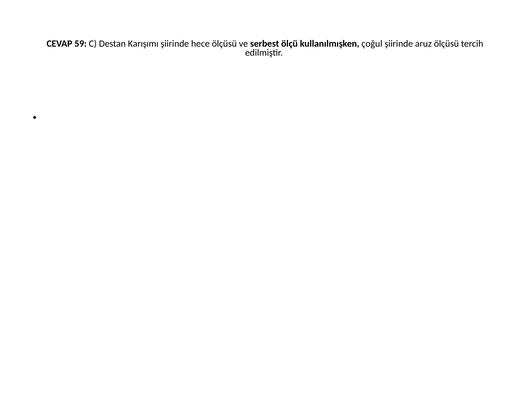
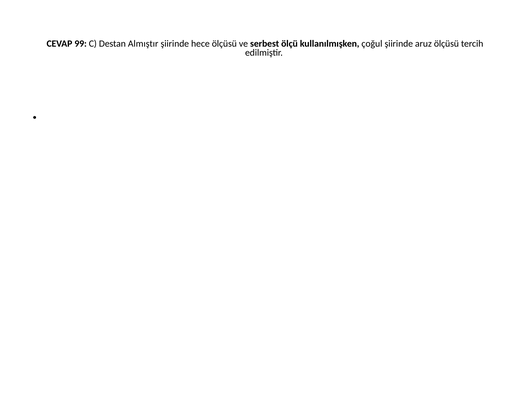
59: 59 -> 99 (81, 44)
Karışımı: Karışımı -> Almıştır (143, 44)
